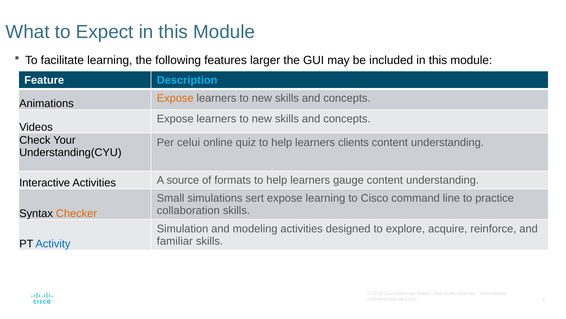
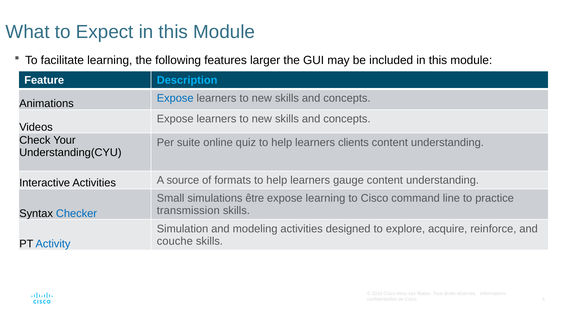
Expose colour: orange -> blue (175, 98)
celui: celui -> suite (189, 142)
sert: sert -> être (255, 198)
collaboration: collaboration -> transmission (188, 210)
Checker colour: orange -> blue (76, 213)
familiar: familiar -> couche (175, 241)
